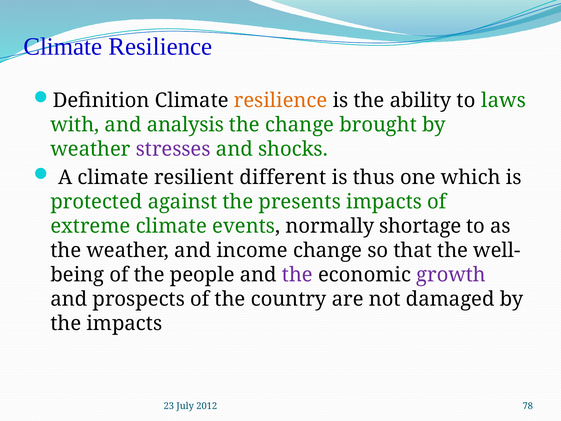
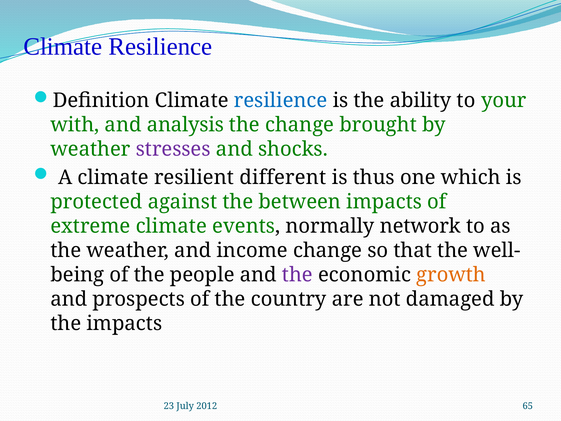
resilience colour: orange -> blue (281, 100)
laws: laws -> your (504, 100)
presents: presents -> between (300, 202)
shortage: shortage -> network (420, 226)
growth colour: purple -> orange (451, 275)
78: 78 -> 65 (528, 406)
